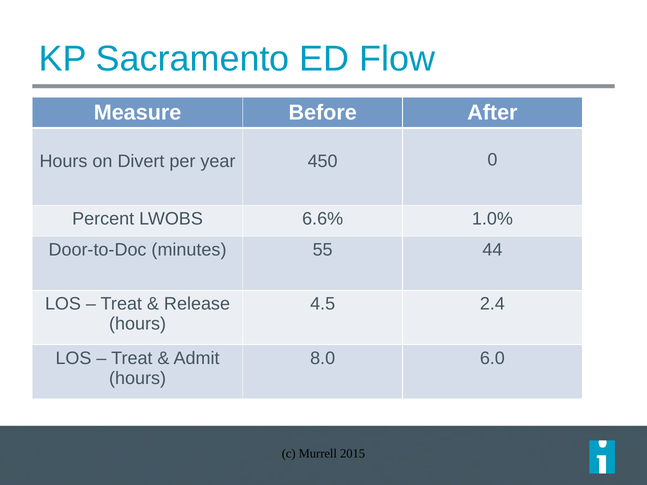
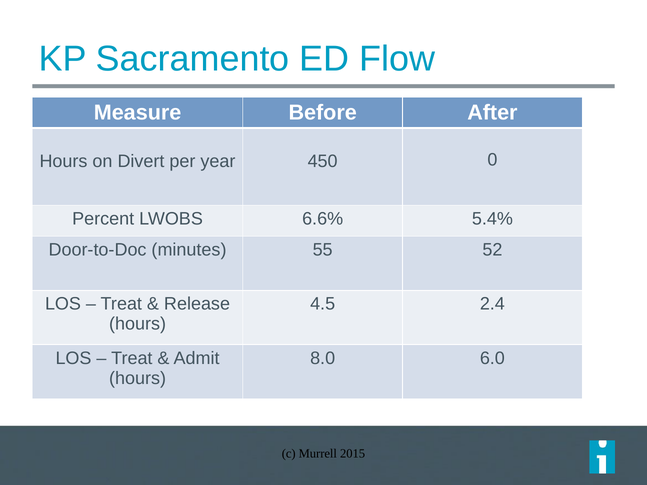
1.0%: 1.0% -> 5.4% (492, 219)
44: 44 -> 52 (492, 250)
